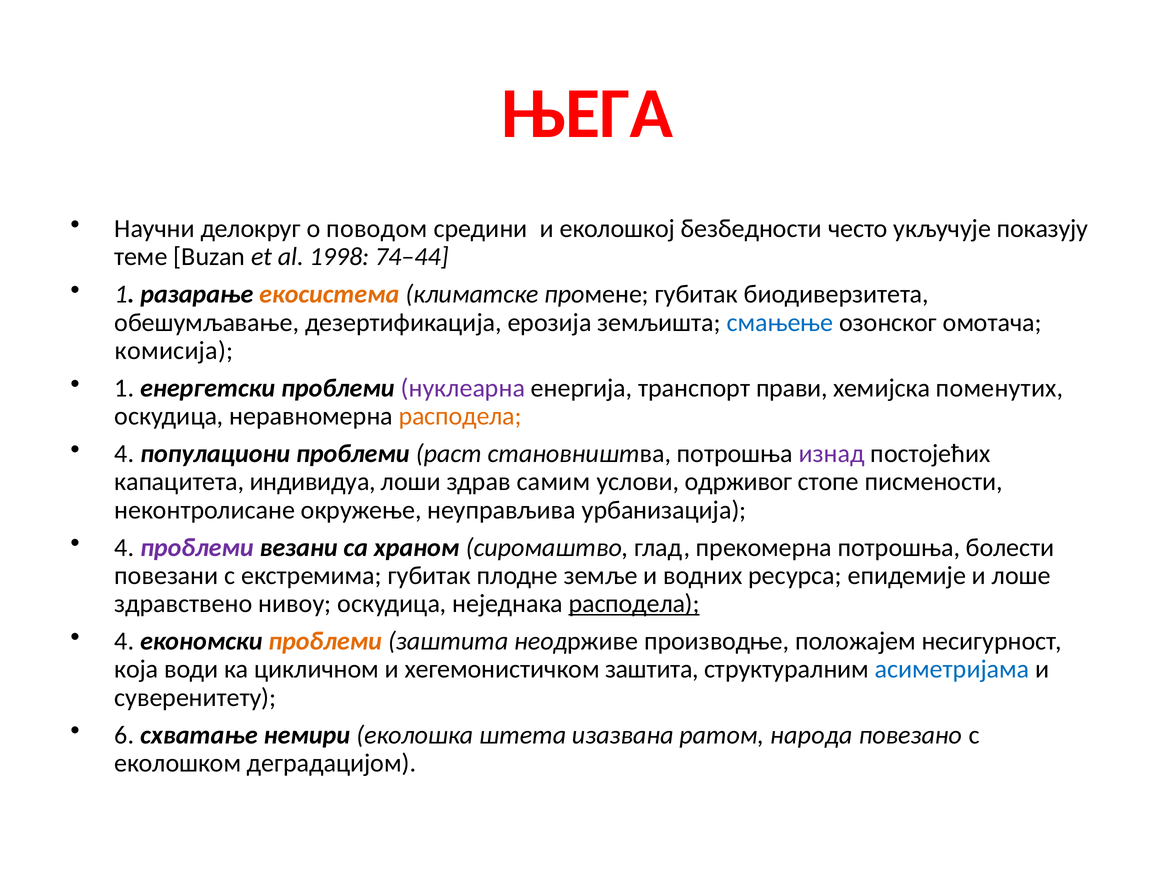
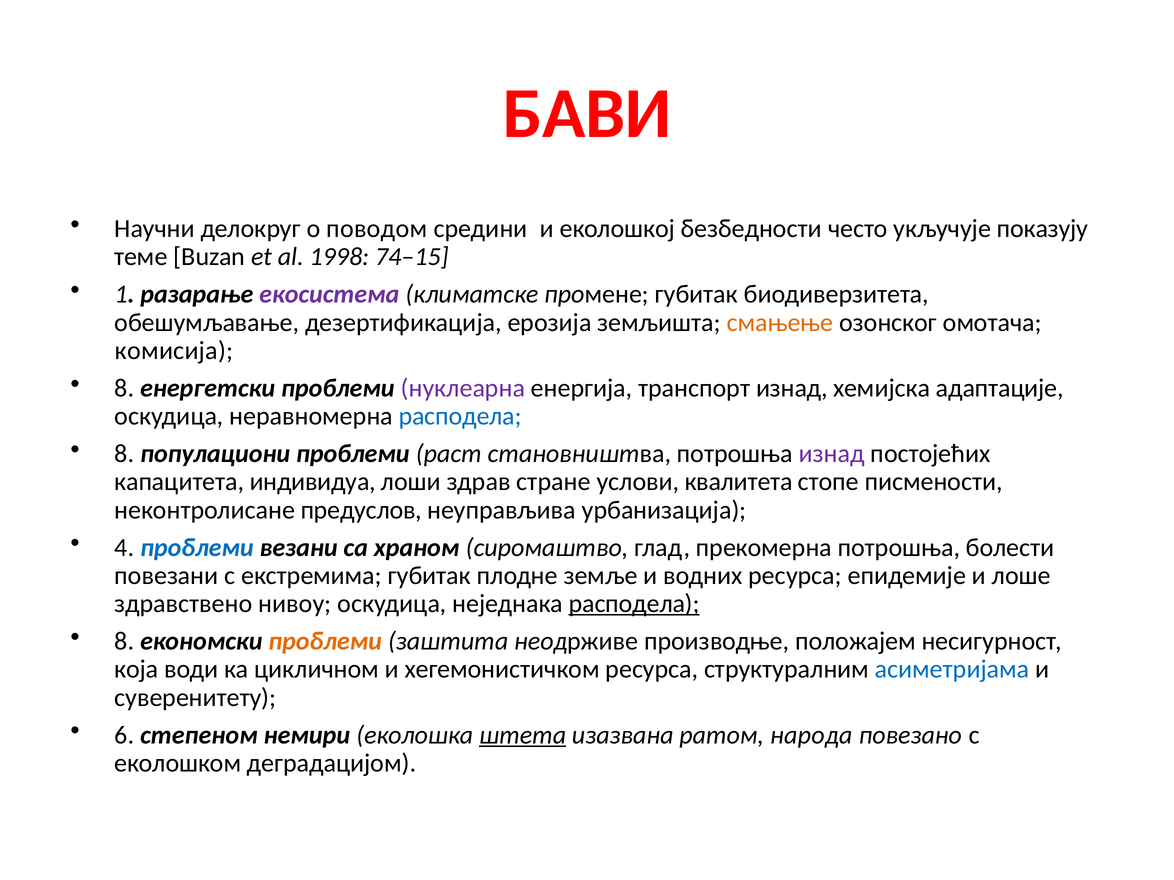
ЊЕГА: ЊЕГА -> БАВИ (587, 114)
74–44: 74–44 -> 74–15 (412, 257)
екосистема colour: orange -> purple (329, 294)
смањење colour: blue -> orange (780, 323)
1: 1 -> 8 (124, 388)
транспорт прави: прави -> изнад (792, 388)
поменутих: поменутих -> адаптације (1000, 388)
расподела colour: orange -> blue (460, 416)
4: 4 -> 8 (124, 454)
самим: самим -> стране (554, 482)
одрживог: одрживог -> квалитета (739, 482)
окружење: окружење -> предуслов (361, 510)
проблеми colour: purple -> blue (197, 548)
4: 4 -> 8 (124, 642)
хегемонистичком заштита: заштита -> ресурса (652, 670)
схватање: схватање -> степеном (199, 735)
штета underline: none -> present (523, 735)
